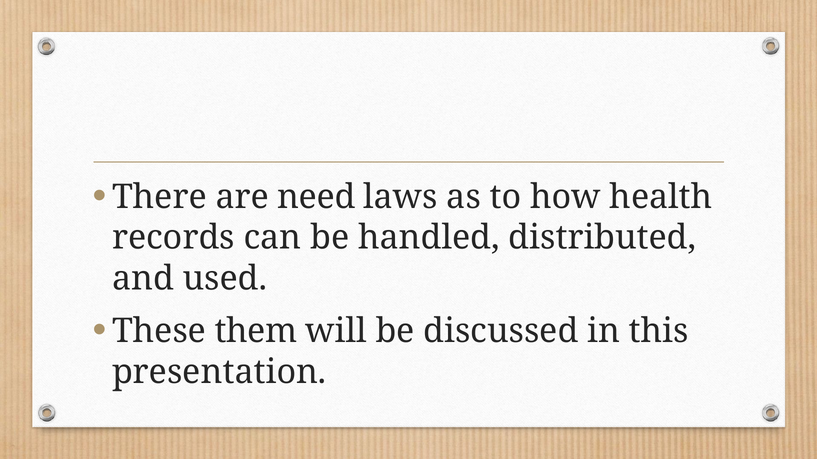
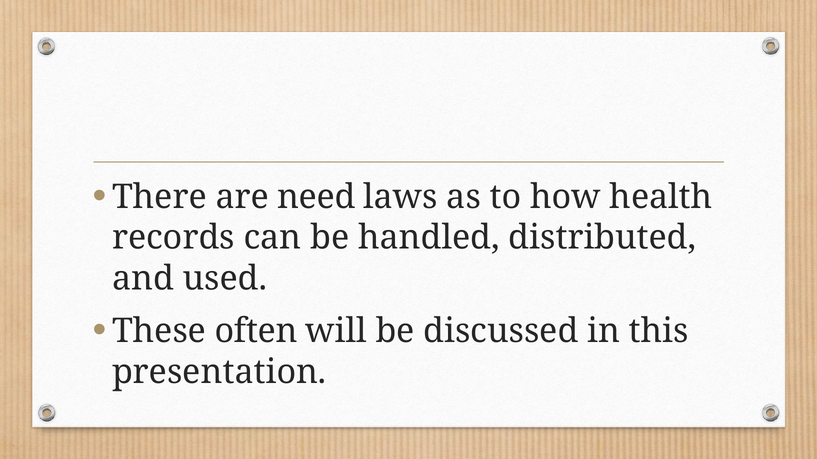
them: them -> often (256, 332)
